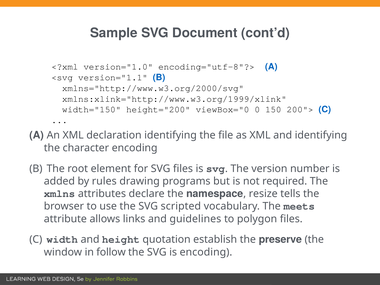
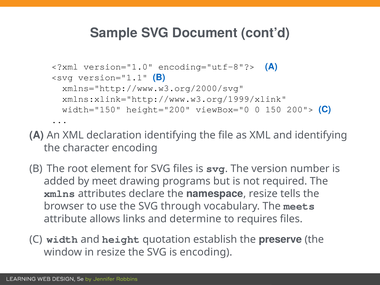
rules: rules -> meet (104, 181)
scripted: scripted -> through (181, 206)
guidelines: guidelines -> determine (195, 219)
polygon: polygon -> requires (257, 219)
in follow: follow -> resize (111, 252)
